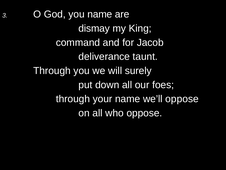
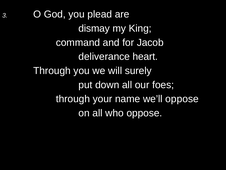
you name: name -> plead (100, 14)
taunt: taunt -> heart (145, 56)
